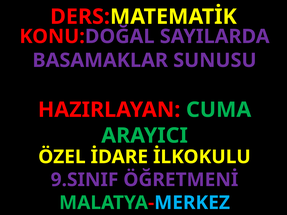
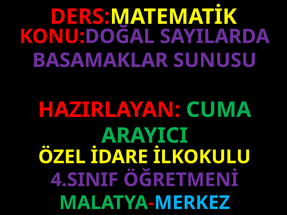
9.SINIF: 9.SINIF -> 4.SINIF (85, 180)
